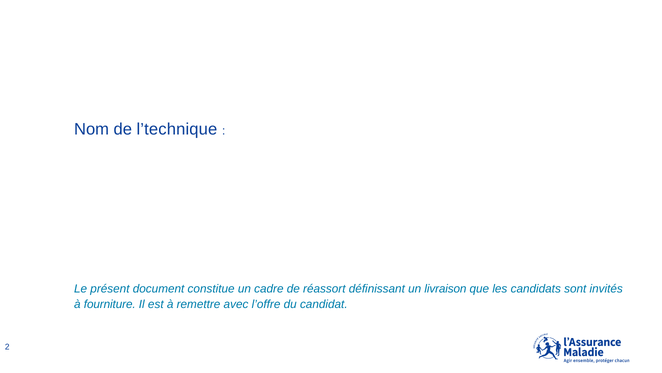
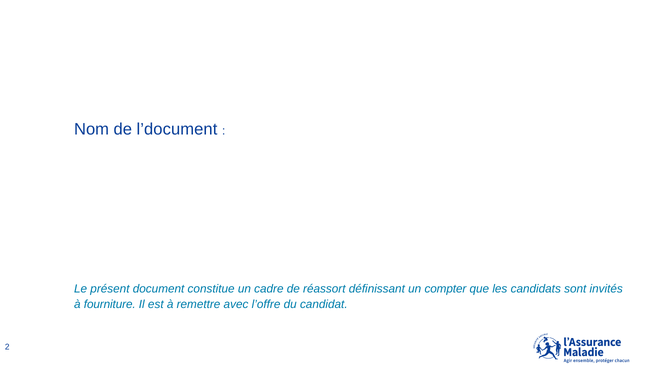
l’technique: l’technique -> l’document (177, 129)
livraison: livraison -> compter (445, 288)
